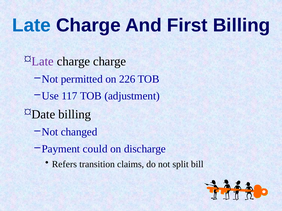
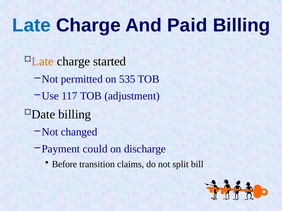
First: First -> Paid (187, 25)
Late colour: purple -> orange (43, 61)
charge charge: charge -> started (110, 61)
226: 226 -> 535 (127, 79)
Refers: Refers -> Before (64, 165)
